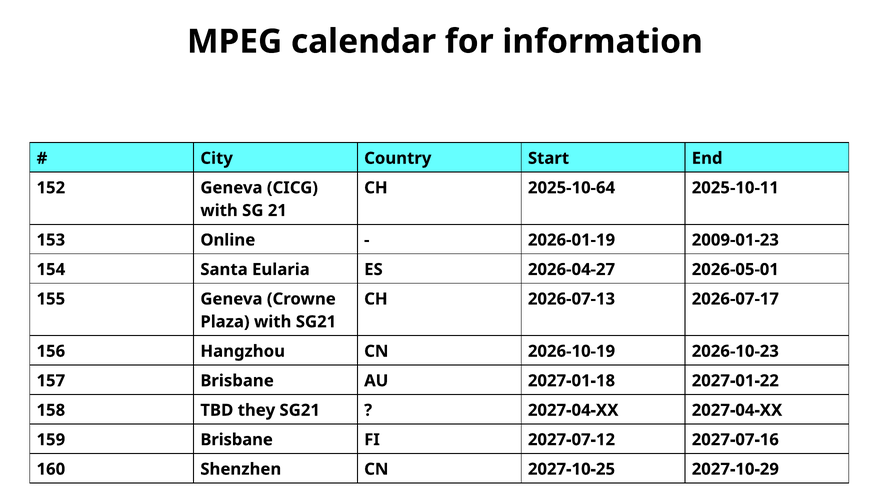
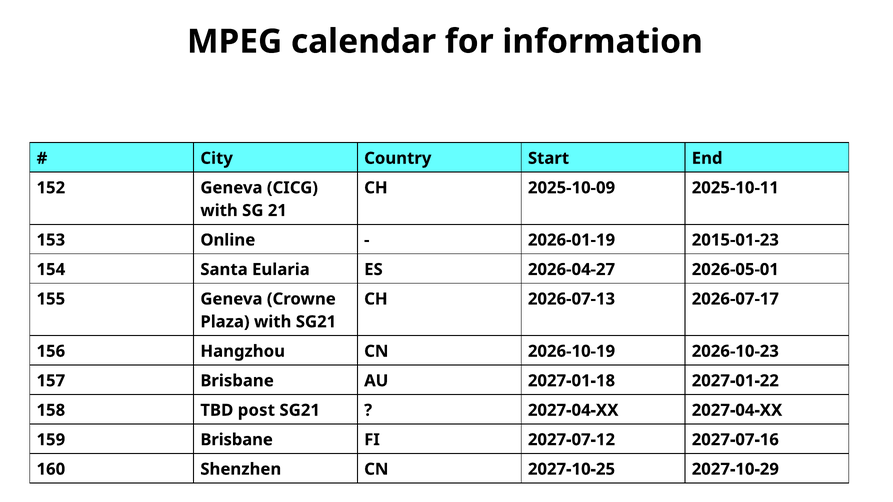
2025-10-64: 2025-10-64 -> 2025-10-09 (572, 188)
2009-01-23: 2009-01-23 -> 2015-01-23 (735, 240)
they: they -> post (256, 410)
